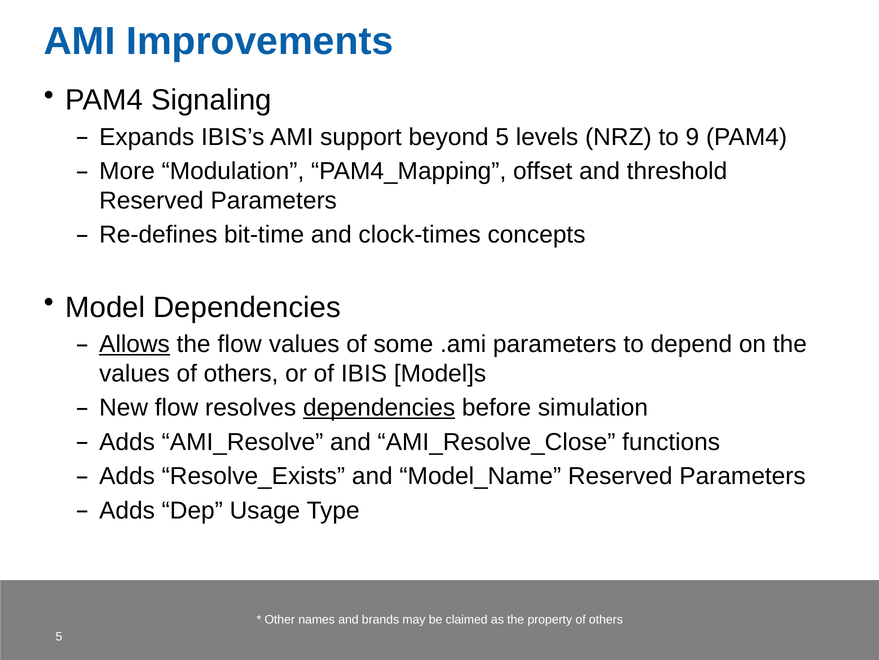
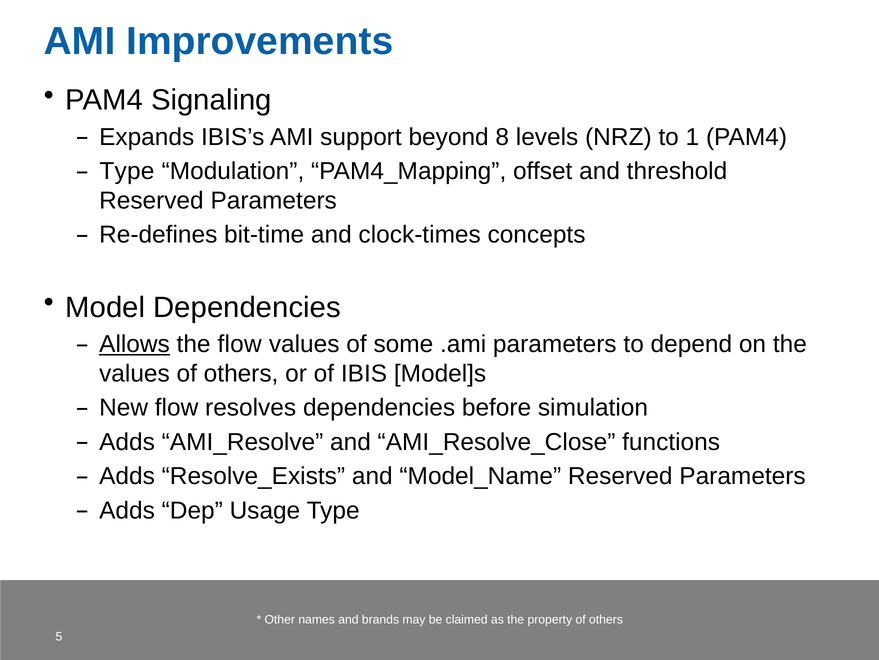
beyond 5: 5 -> 8 (502, 137)
9: 9 -> 1 (692, 137)
More: More -> Type (127, 171)
dependencies underline: present -> none (379, 407)
